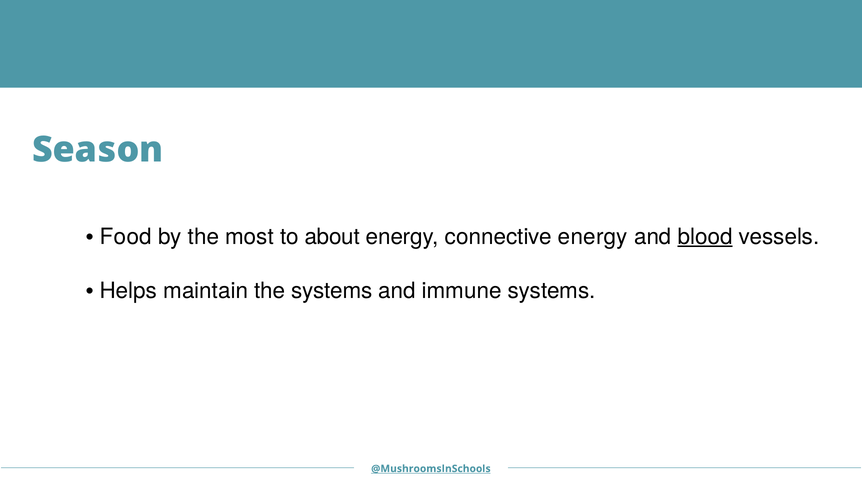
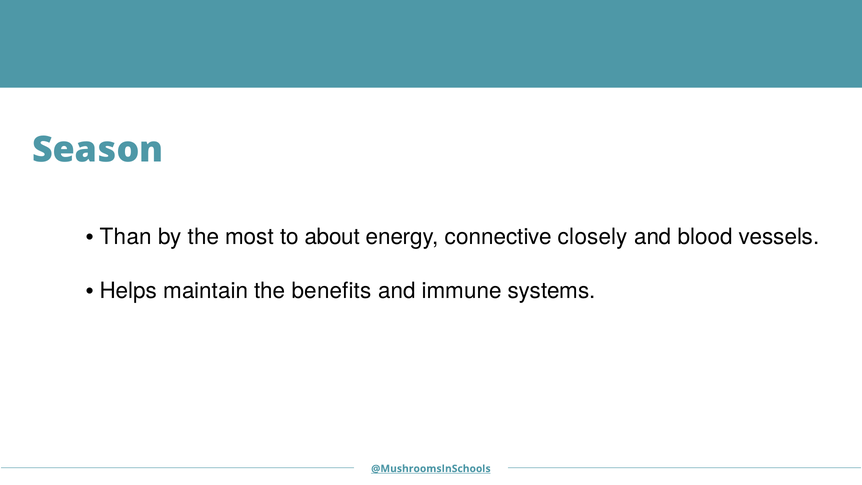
Food: Food -> Than (126, 237)
connective energy: energy -> closely (593, 237)
blood underline: present -> none (705, 237)
the systems: systems -> benefits (332, 291)
